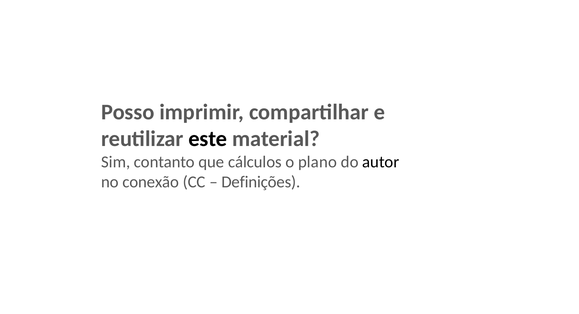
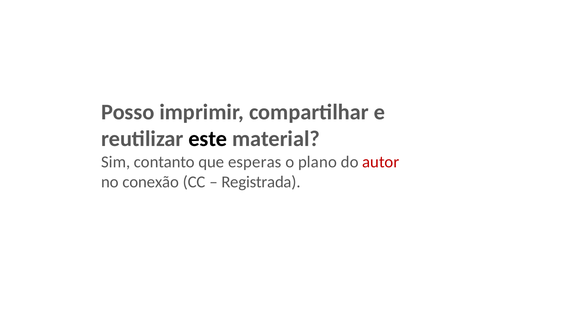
cálculos: cálculos -> esperas (255, 162)
autor colour: black -> red (381, 162)
Definições: Definições -> Registrada (261, 182)
